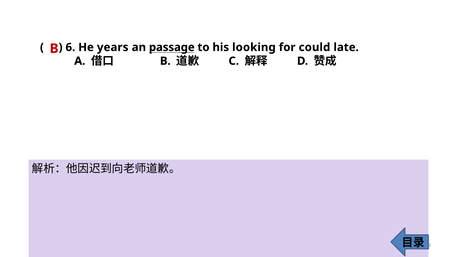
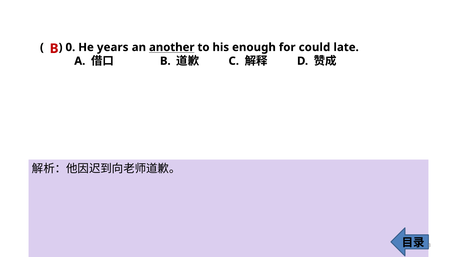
6: 6 -> 0 (70, 47)
passage: passage -> another (172, 47)
looking: looking -> enough (254, 47)
